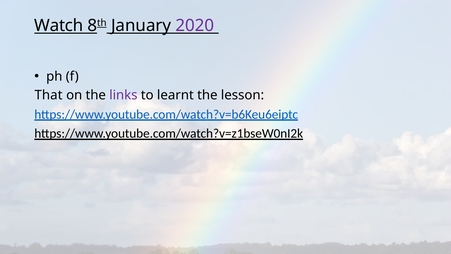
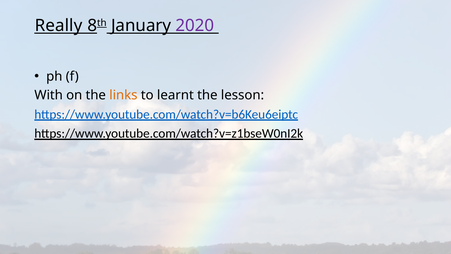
Watch: Watch -> Really (59, 26)
That: That -> With (49, 95)
links colour: purple -> orange (123, 95)
